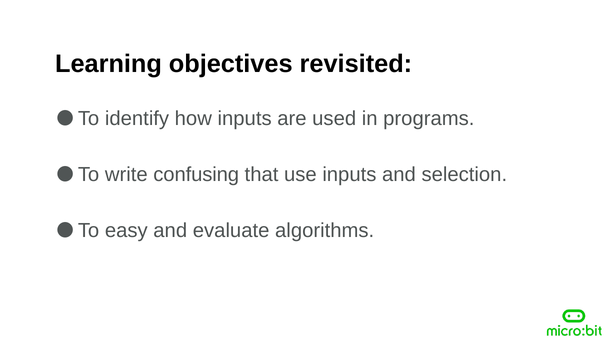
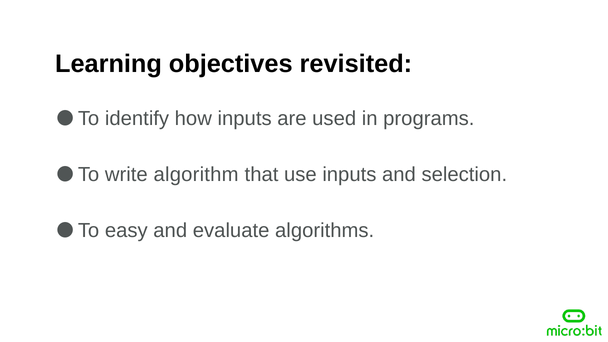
confusing: confusing -> algorithm (196, 175)
